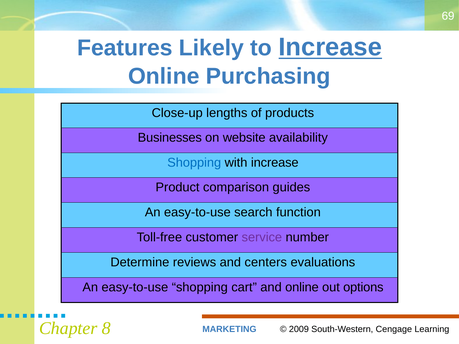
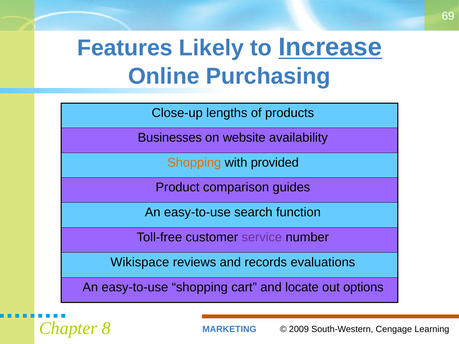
Shopping colour: blue -> orange (194, 163)
with increase: increase -> provided (275, 163)
Determine: Determine -> Wikispace (140, 262)
centers: centers -> records (266, 262)
and online: online -> locate (302, 287)
